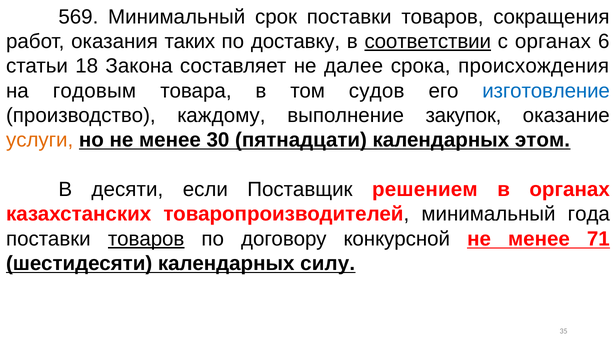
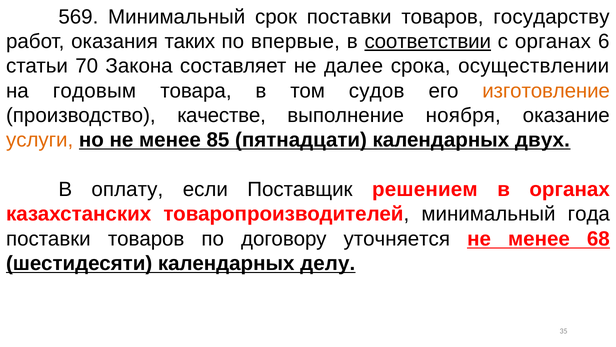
сокращения: сокращения -> государству (551, 17)
доставку: доставку -> впервые (295, 41)
18: 18 -> 70 (87, 66)
происхождения: происхождения -> осуществлении (534, 66)
изготовление colour: blue -> orange (546, 91)
каждому: каждому -> качестве (222, 115)
закупок: закупок -> ноября (463, 115)
30: 30 -> 85 (218, 140)
этом: этом -> двух (542, 140)
десяти: десяти -> оплату (127, 189)
товаров underline: present -> none (146, 239)
конкурсной: конкурсной -> уточняется (397, 239)
71: 71 -> 68 (598, 239)
силу: силу -> делу (328, 263)
